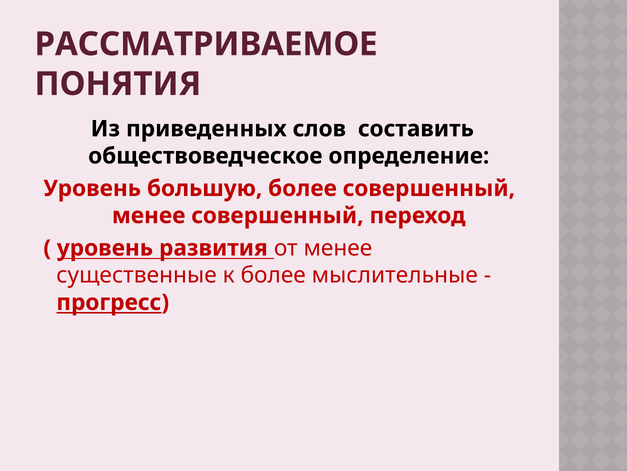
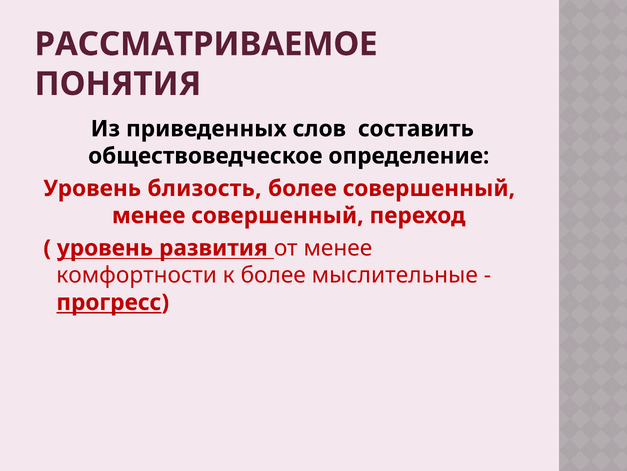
большую: большую -> близость (204, 188)
существенные: существенные -> комфортности (137, 275)
